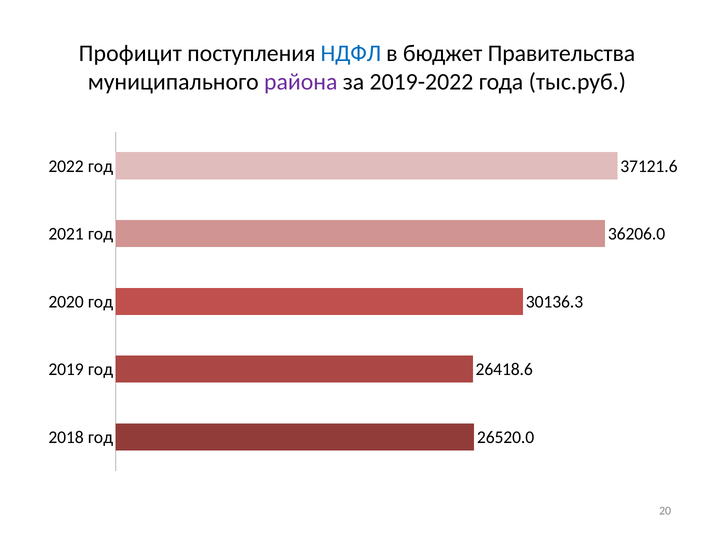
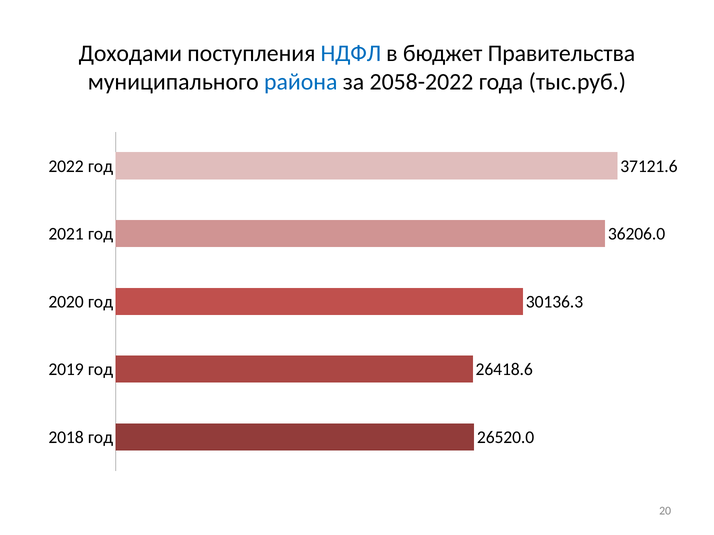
Профицит: Профицит -> Доходами (130, 53)
района colour: purple -> blue (301, 82)
2019-2022: 2019-2022 -> 2058-2022 (421, 82)
